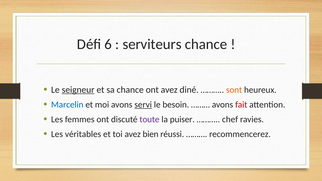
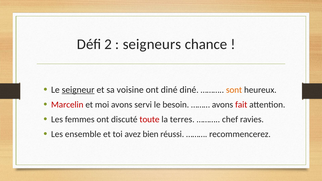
6: 6 -> 2 (108, 44)
serviteurs: serviteurs -> seigneurs (152, 44)
sa chance: chance -> voisine (130, 90)
ont avez: avez -> diné (169, 90)
Marcelin colour: blue -> red (67, 105)
servi underline: present -> none (143, 105)
toute colour: purple -> red (149, 119)
puiser: puiser -> terres (182, 119)
véritables: véritables -> ensemble (83, 134)
